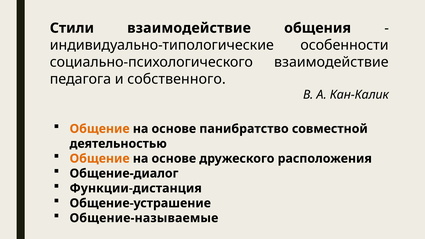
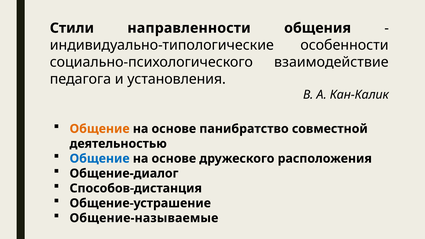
Стили взаимодействие: взаимодействие -> направленности (189, 28)
собственного: собственного -> установления (177, 79)
Общение colour: orange -> blue (100, 159)
Функции-дистанция: Функции-дистанция -> Способов-дистанция (136, 188)
